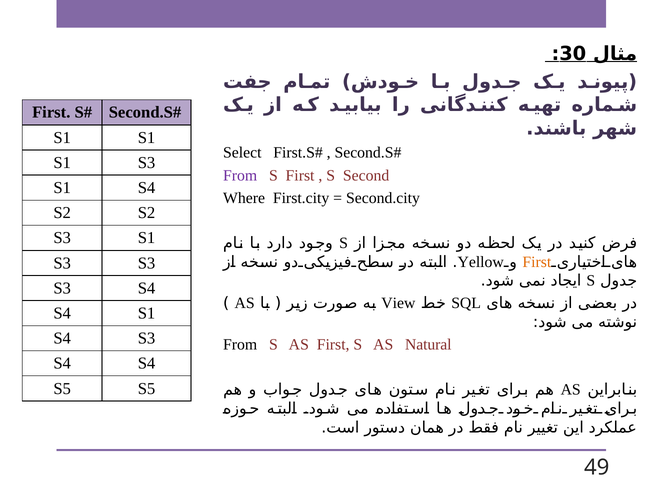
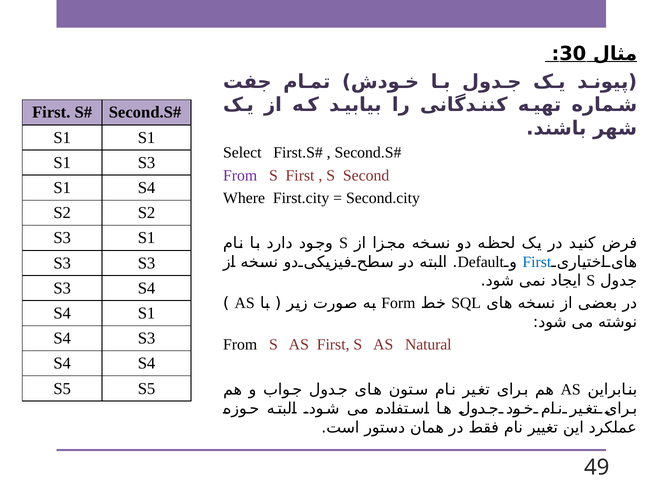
Yellow: Yellow -> Default (481, 262)
First colour: orange -> blue (537, 262)
View: View -> Form (398, 304)
